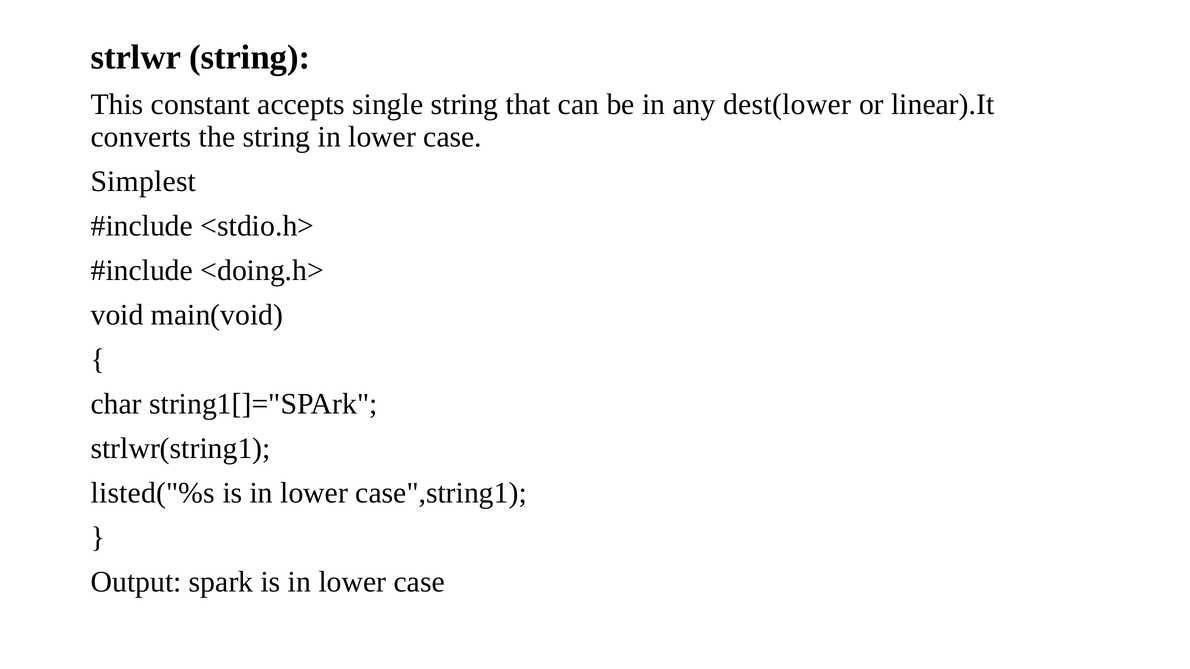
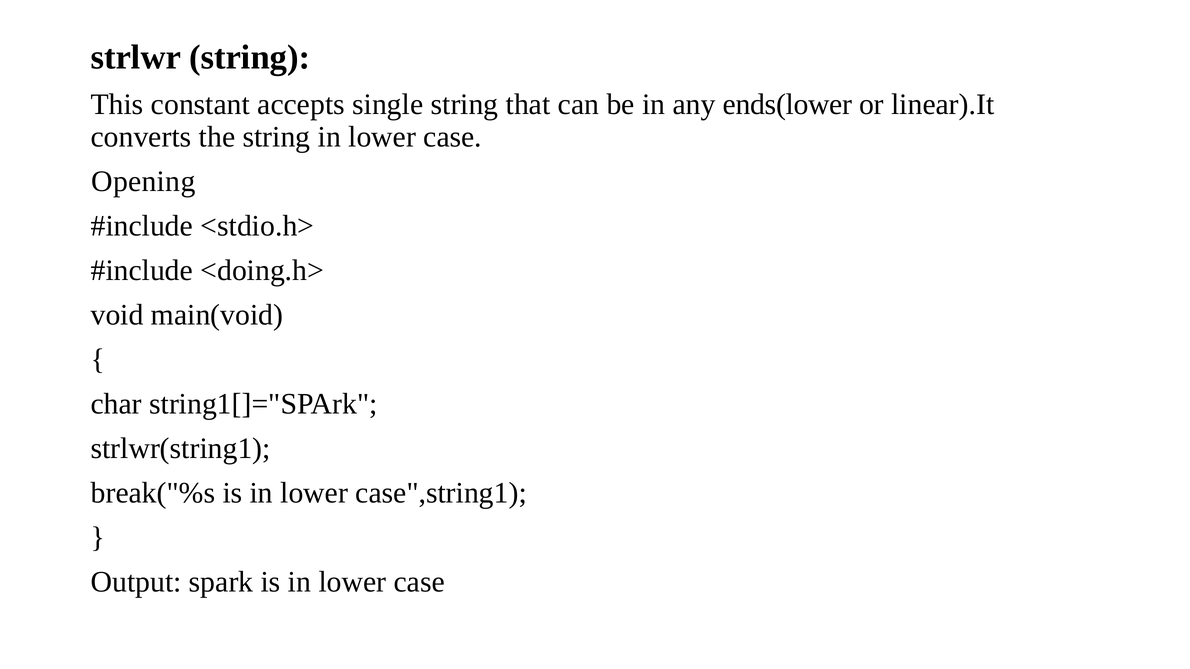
dest(lower: dest(lower -> ends(lower (787, 105)
Simplest: Simplest -> Opening (143, 181)
listed("%s: listed("%s -> break("%s (153, 493)
